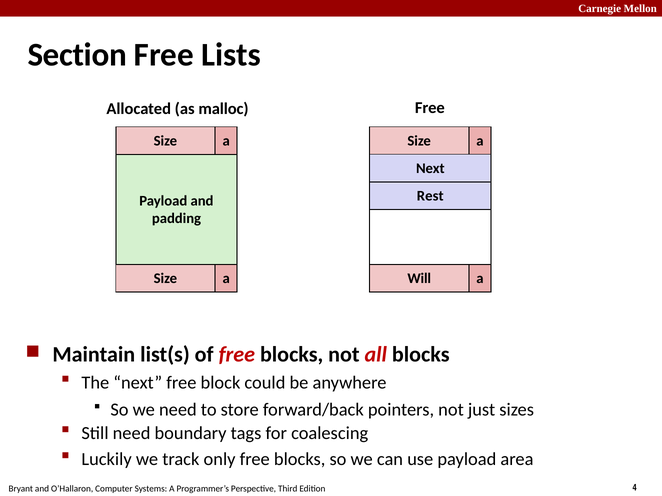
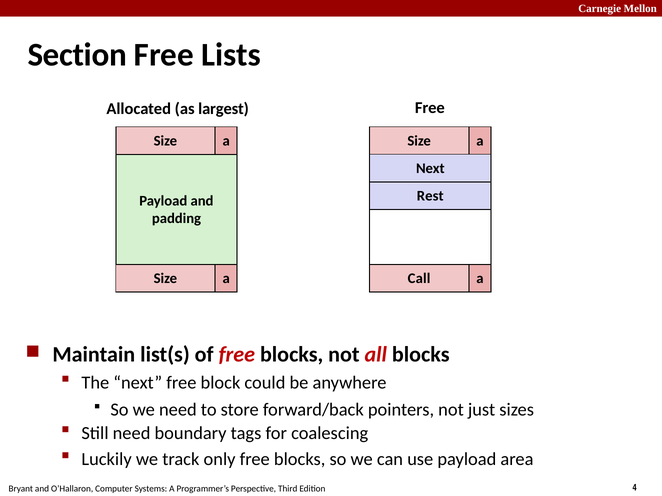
malloc: malloc -> largest (224, 109)
Will: Will -> Call (419, 279)
